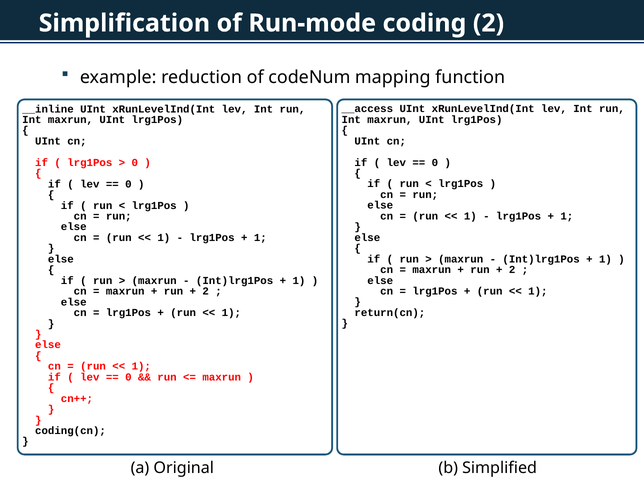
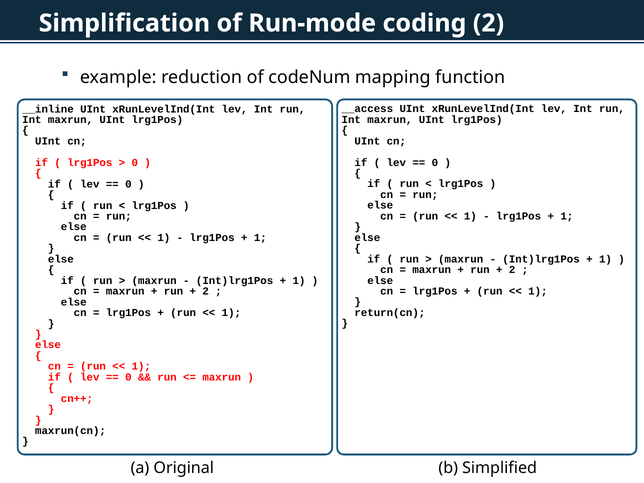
coding(cn: coding(cn -> maxrun(cn (70, 431)
